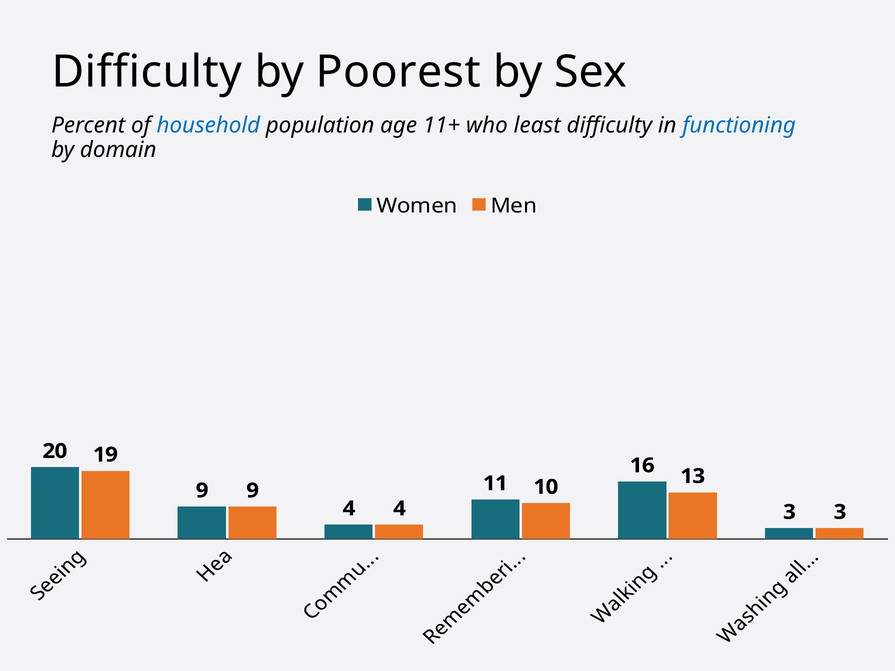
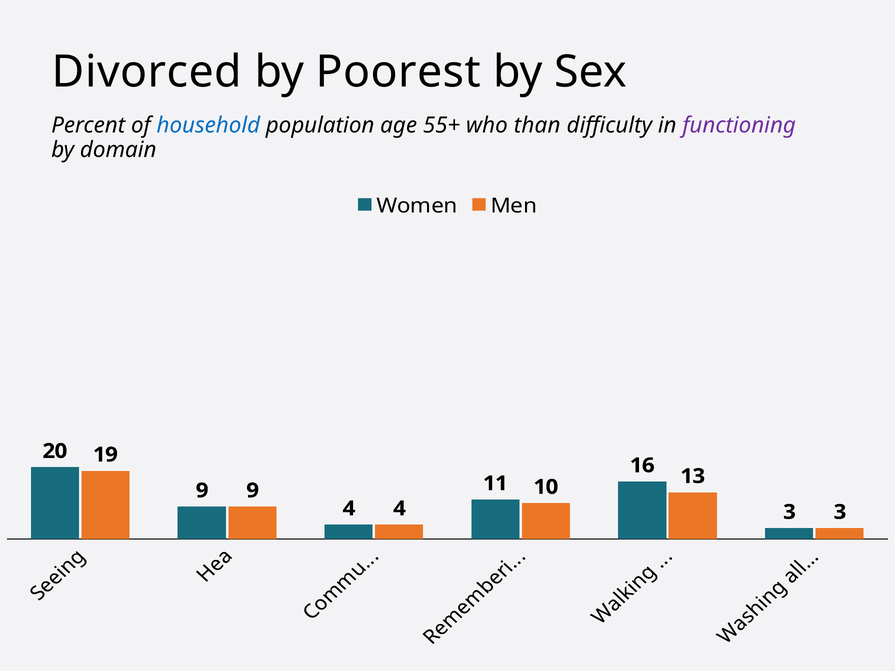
Difficulty: Difficulty -> Divorced (147, 72)
11+: 11+ -> 55+ (442, 126)
least: least -> than (537, 126)
functioning colour: blue -> purple (739, 126)
